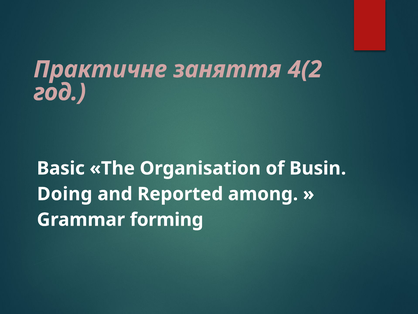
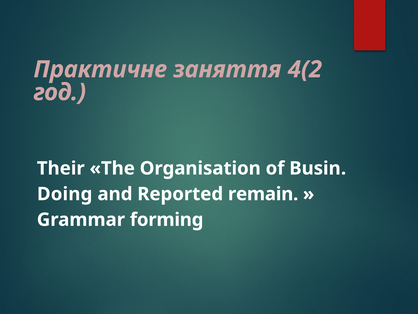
Basic: Basic -> Their (61, 168)
among: among -> remain (263, 194)
